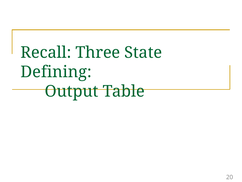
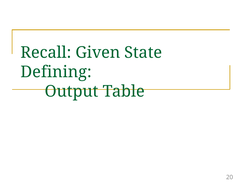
Three: Three -> Given (98, 52)
